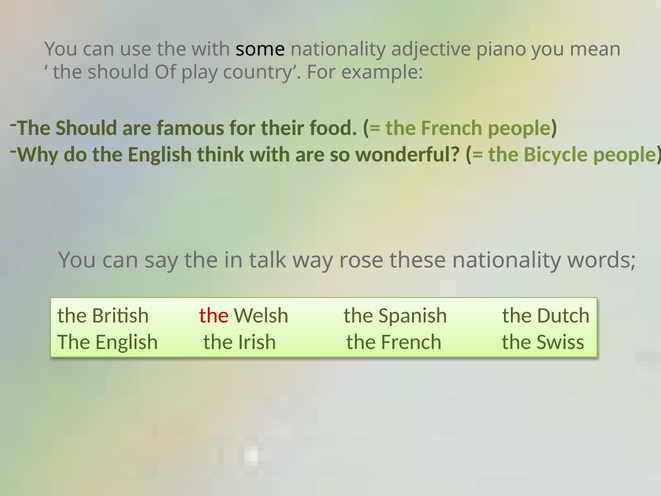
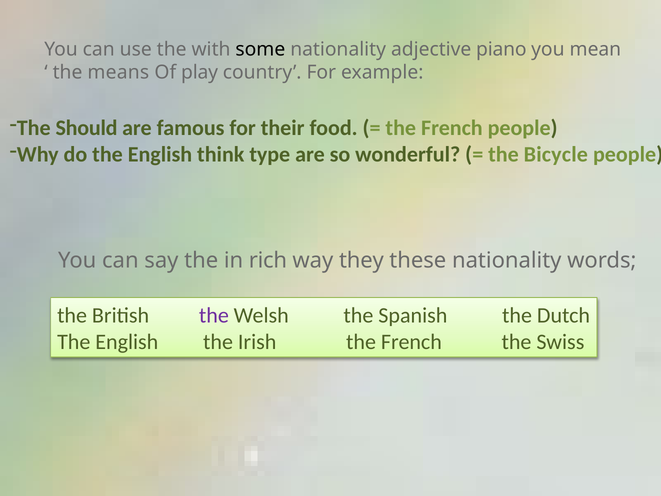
should: should -> means (118, 72)
think with: with -> type (270, 155)
talk: talk -> rich (268, 260)
rose: rose -> they (361, 260)
the colour: red -> purple (214, 315)
